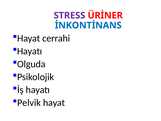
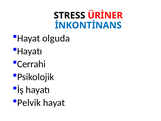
STRESS colour: purple -> black (69, 15)
cerrahi: cerrahi -> olguda (56, 38)
Olguda: Olguda -> Cerrahi (31, 64)
